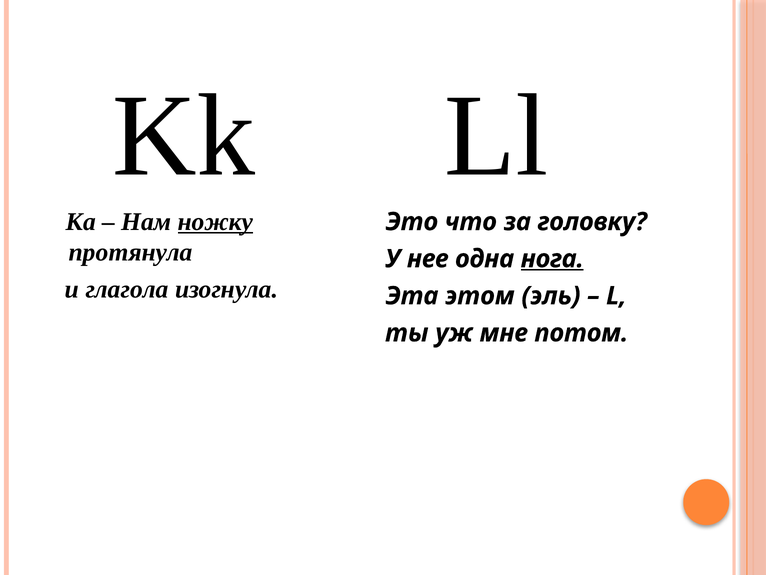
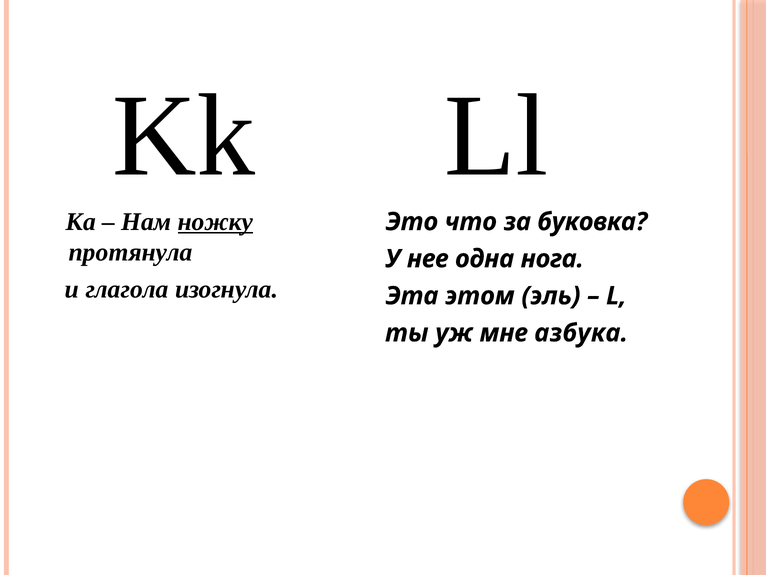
головку: головку -> буковка (592, 222)
нога underline: present -> none (552, 259)
потом: потом -> азбука (581, 333)
